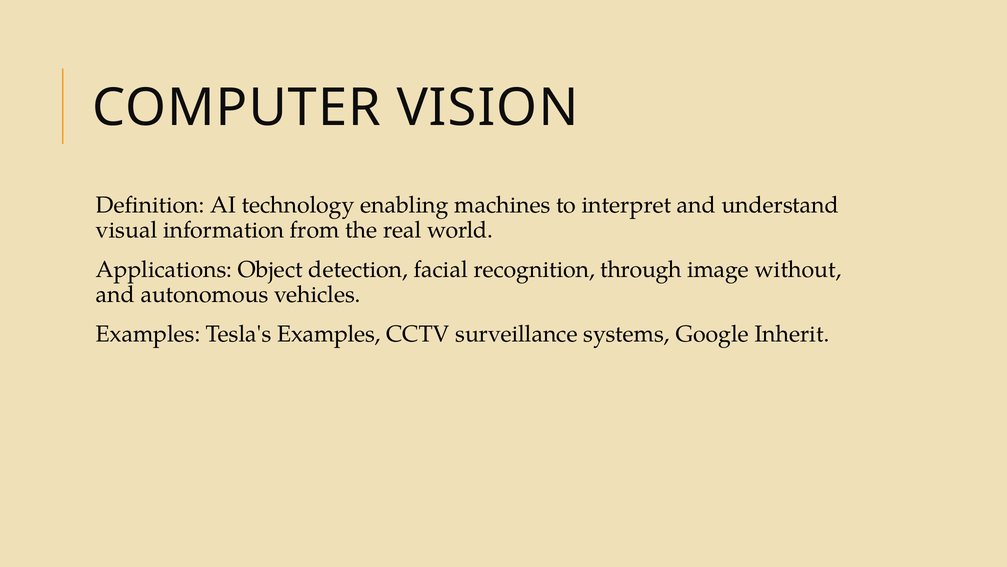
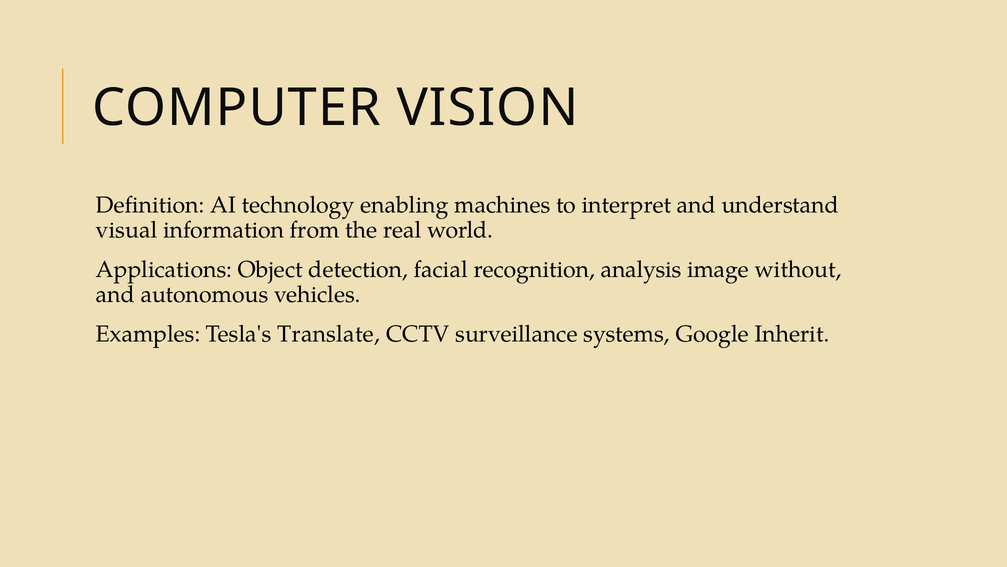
through: through -> analysis (641, 269)
Tesla's Examples: Examples -> Translate (329, 334)
